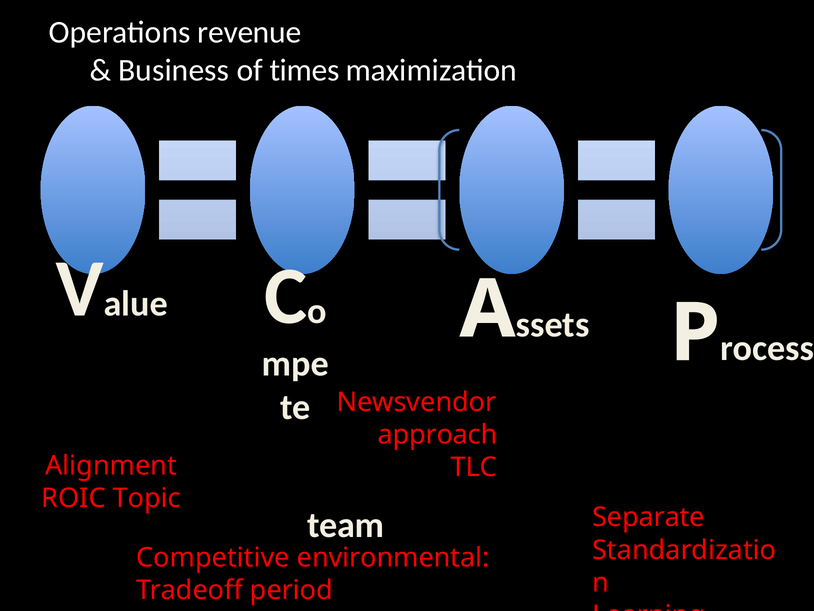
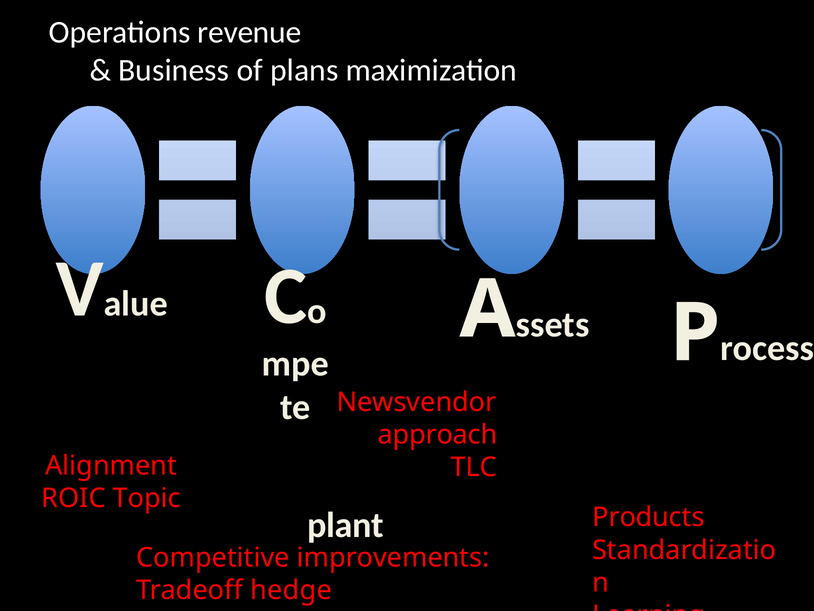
times: times -> plans (304, 70)
Separate: Separate -> Products (648, 517)
team: team -> plant (346, 525)
environmental: environmental -> improvements (393, 557)
period: period -> hedge (291, 590)
